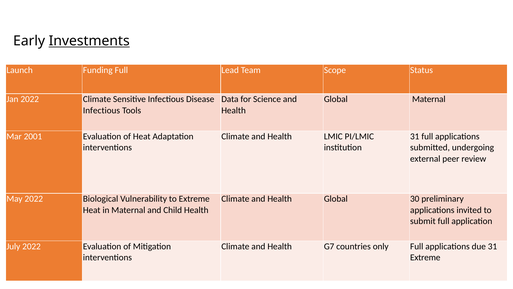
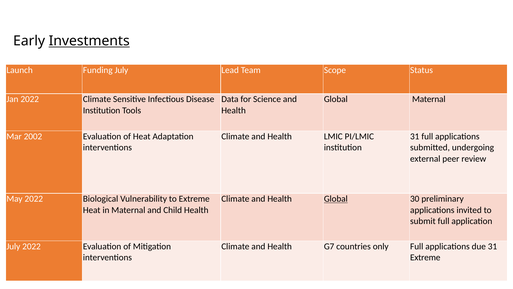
Funding Full: Full -> July (121, 70)
Infectious: Infectious -> Institution (102, 110)
2001: 2001 -> 2002 (33, 136)
Global underline: none -> present (336, 199)
